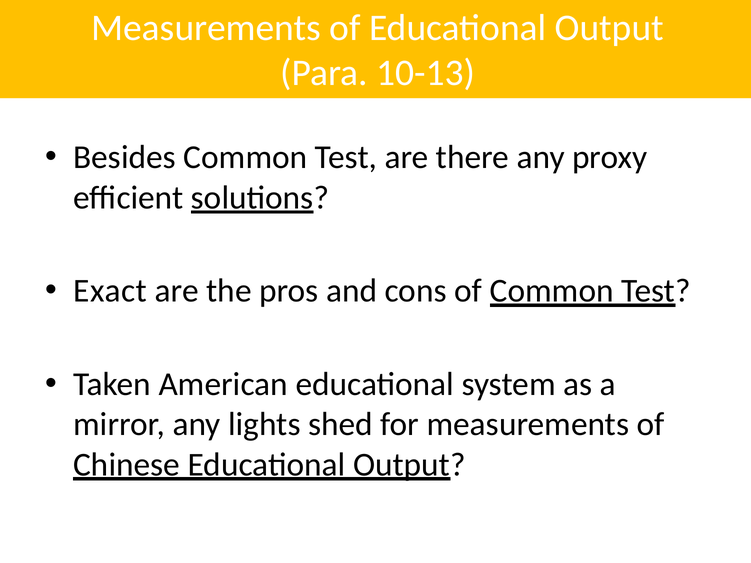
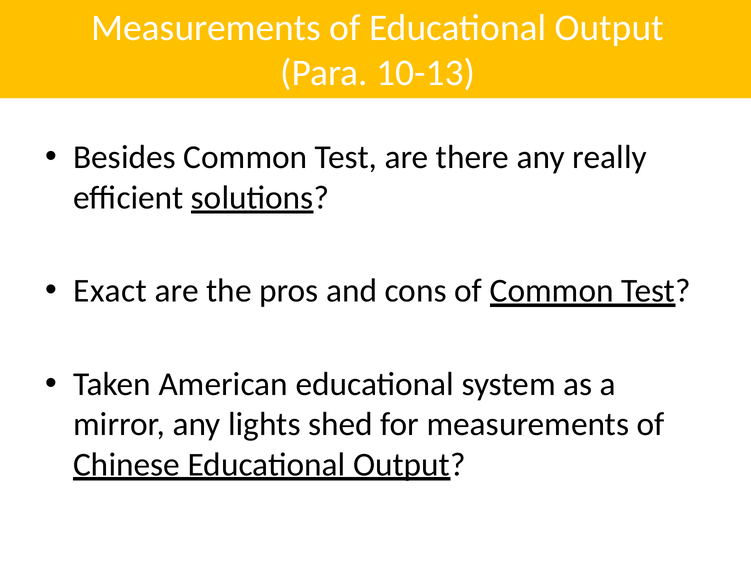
proxy: proxy -> really (609, 158)
